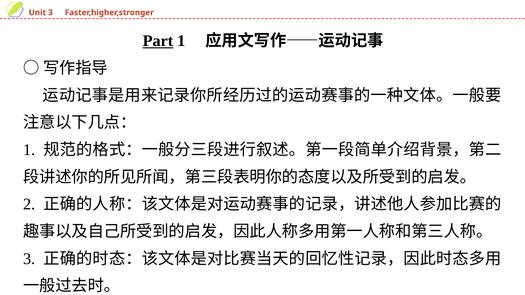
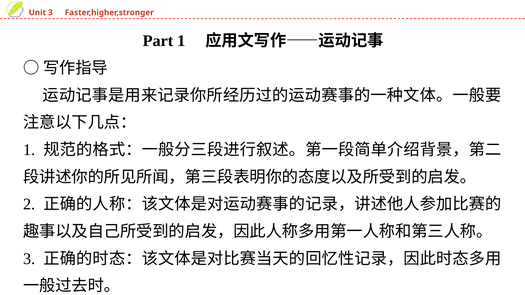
Part underline: present -> none (158, 41)
